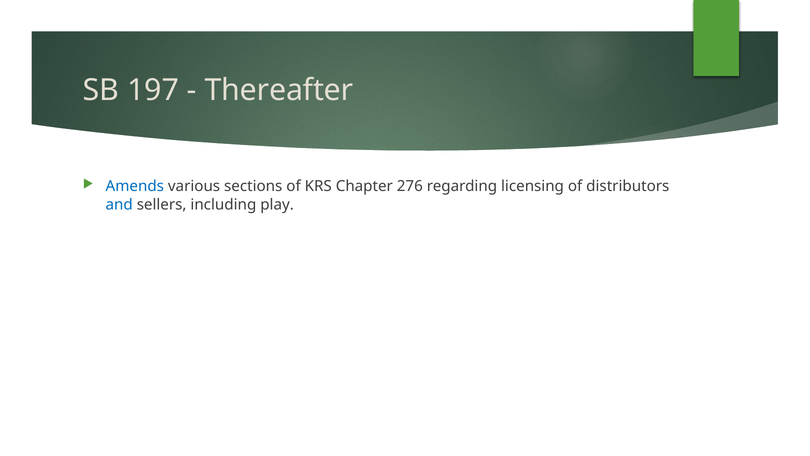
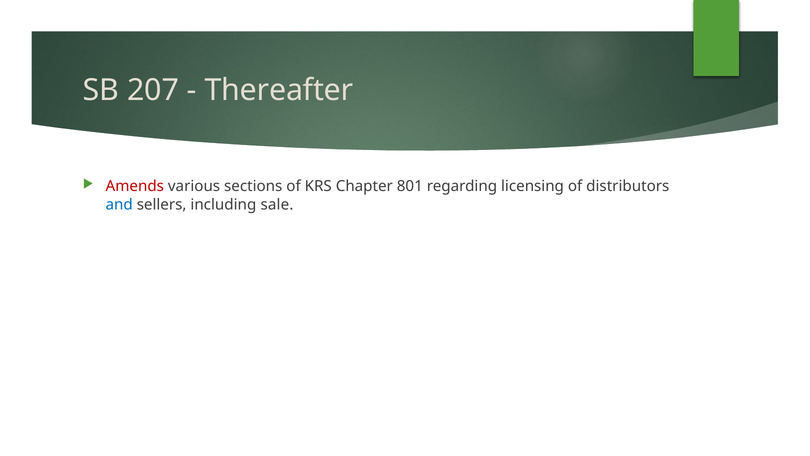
197: 197 -> 207 (153, 90)
Amends colour: blue -> red (135, 186)
276: 276 -> 801 (410, 186)
play: play -> sale (277, 204)
